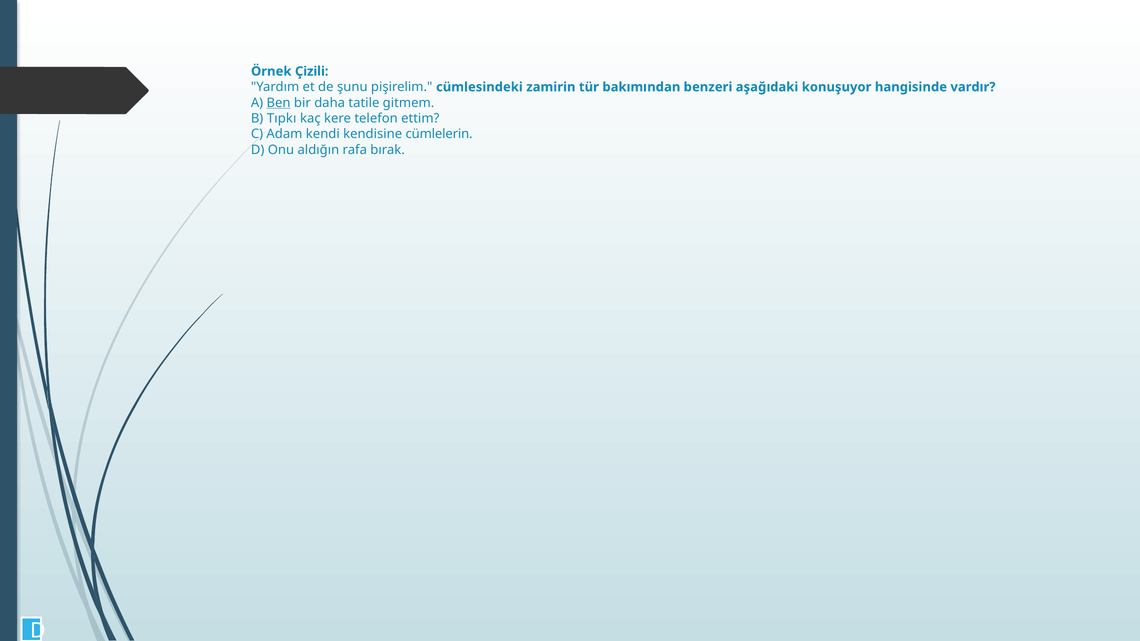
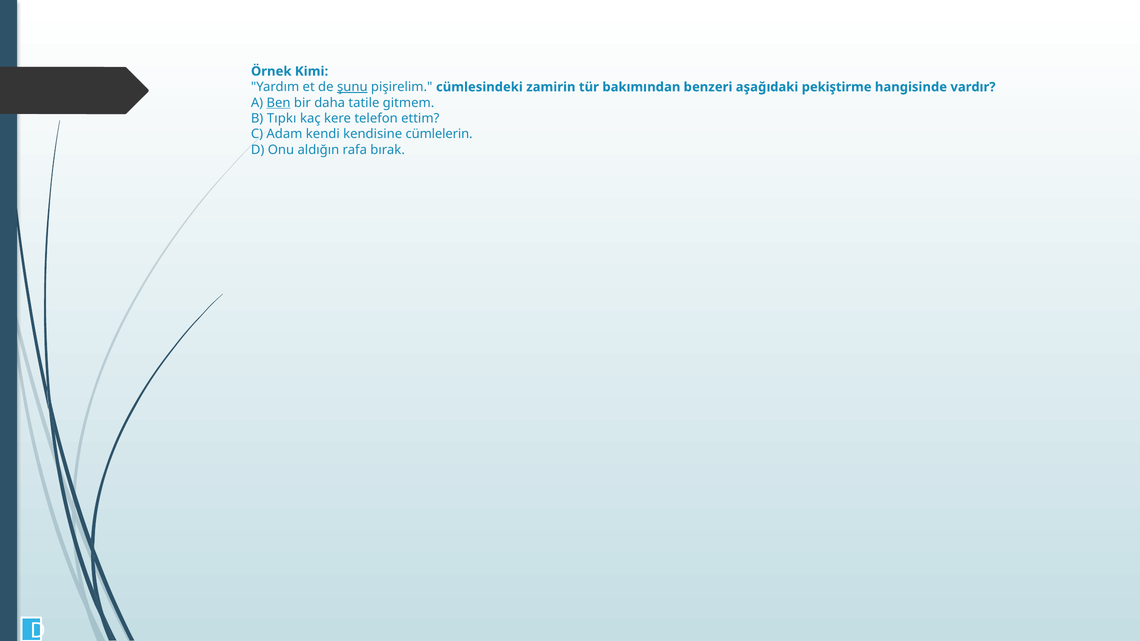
Çizili: Çizili -> Kimi (312, 71)
şunu underline: none -> present (352, 87)
konuşuyor: konuşuyor -> pekiştirme (837, 87)
